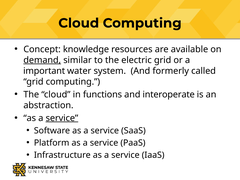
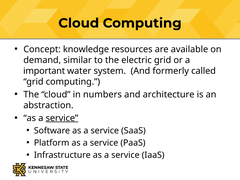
demand underline: present -> none (42, 60)
functions: functions -> numbers (102, 94)
interoperate: interoperate -> architecture (169, 94)
